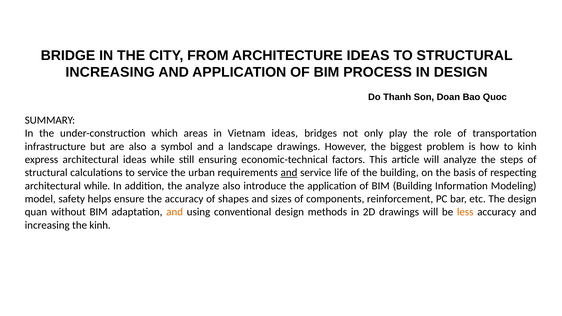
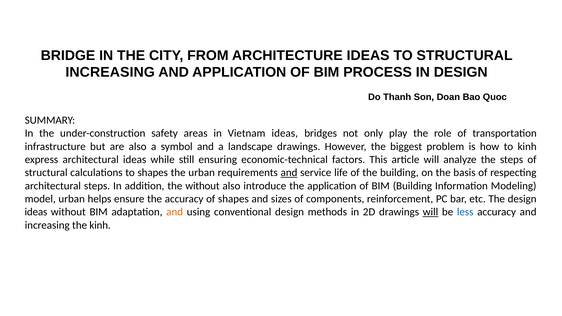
which: which -> safety (165, 133)
to service: service -> shapes (153, 173)
architectural while: while -> steps (97, 186)
the analyze: analyze -> without (202, 186)
model safety: safety -> urban (72, 199)
quan: quan -> ideas (36, 212)
will underline: none -> present (431, 212)
less colour: orange -> blue (465, 212)
